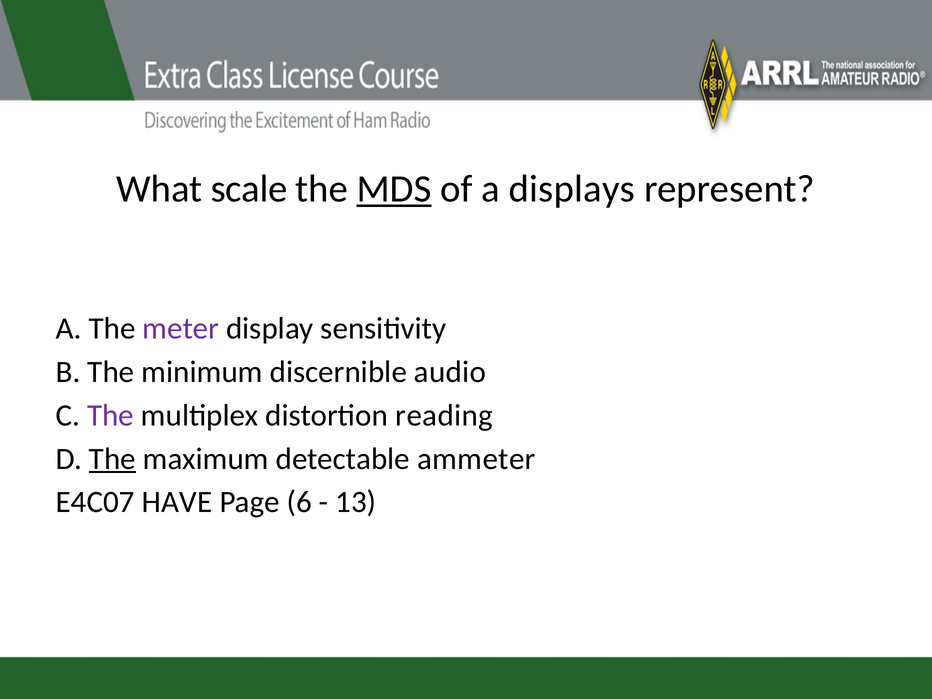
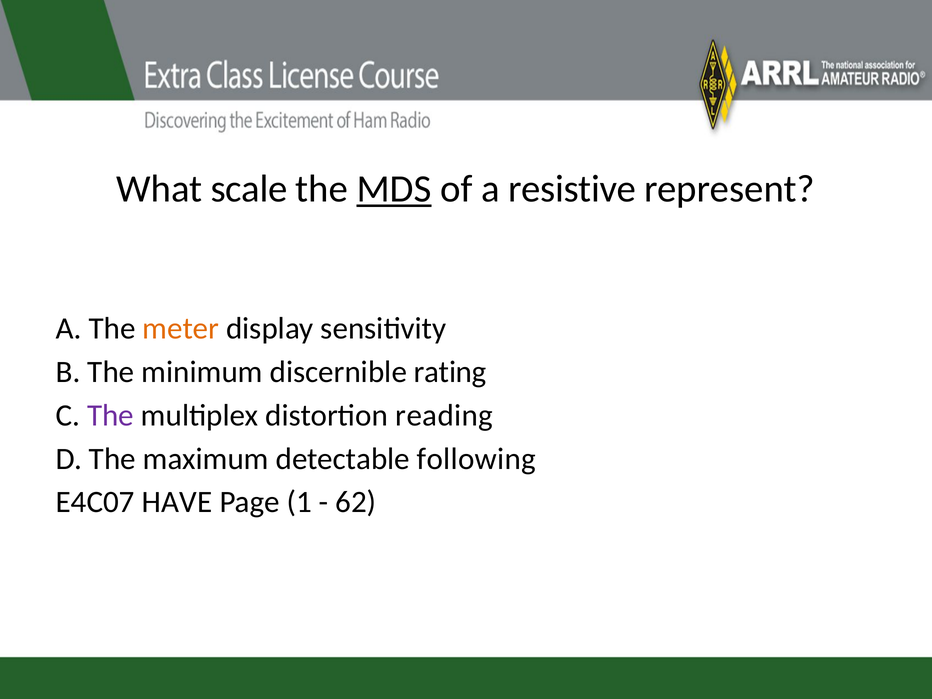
displays: displays -> resistive (572, 189)
meter colour: purple -> orange (181, 328)
audio: audio -> rating (450, 372)
The underline: present -> none (112, 459)
ammeter: ammeter -> following (476, 459)
6: 6 -> 1 (299, 502)
13: 13 -> 62 (356, 502)
